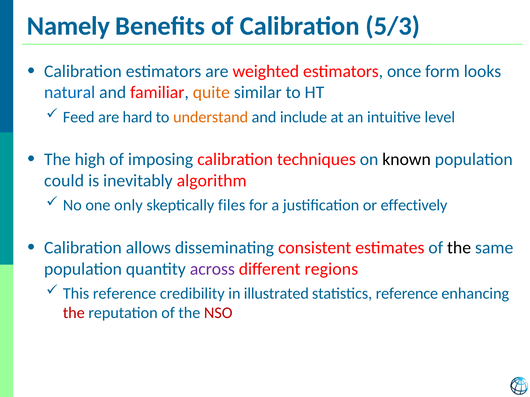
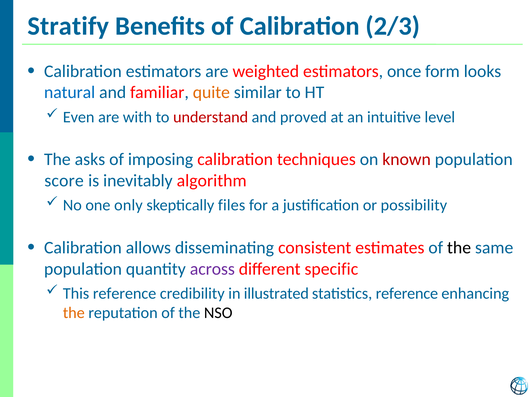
Namely: Namely -> Stratify (68, 26)
5/3: 5/3 -> 2/3 (393, 26)
Feed: Feed -> Even (79, 117)
hard: hard -> with (137, 117)
understand colour: orange -> red (211, 117)
include: include -> proved (303, 117)
high: high -> asks (90, 160)
known colour: black -> red (407, 160)
could: could -> score (64, 181)
effectively: effectively -> possibility (414, 206)
regions: regions -> specific (331, 269)
the colour: red -> orange (74, 313)
NSO colour: red -> black (218, 313)
